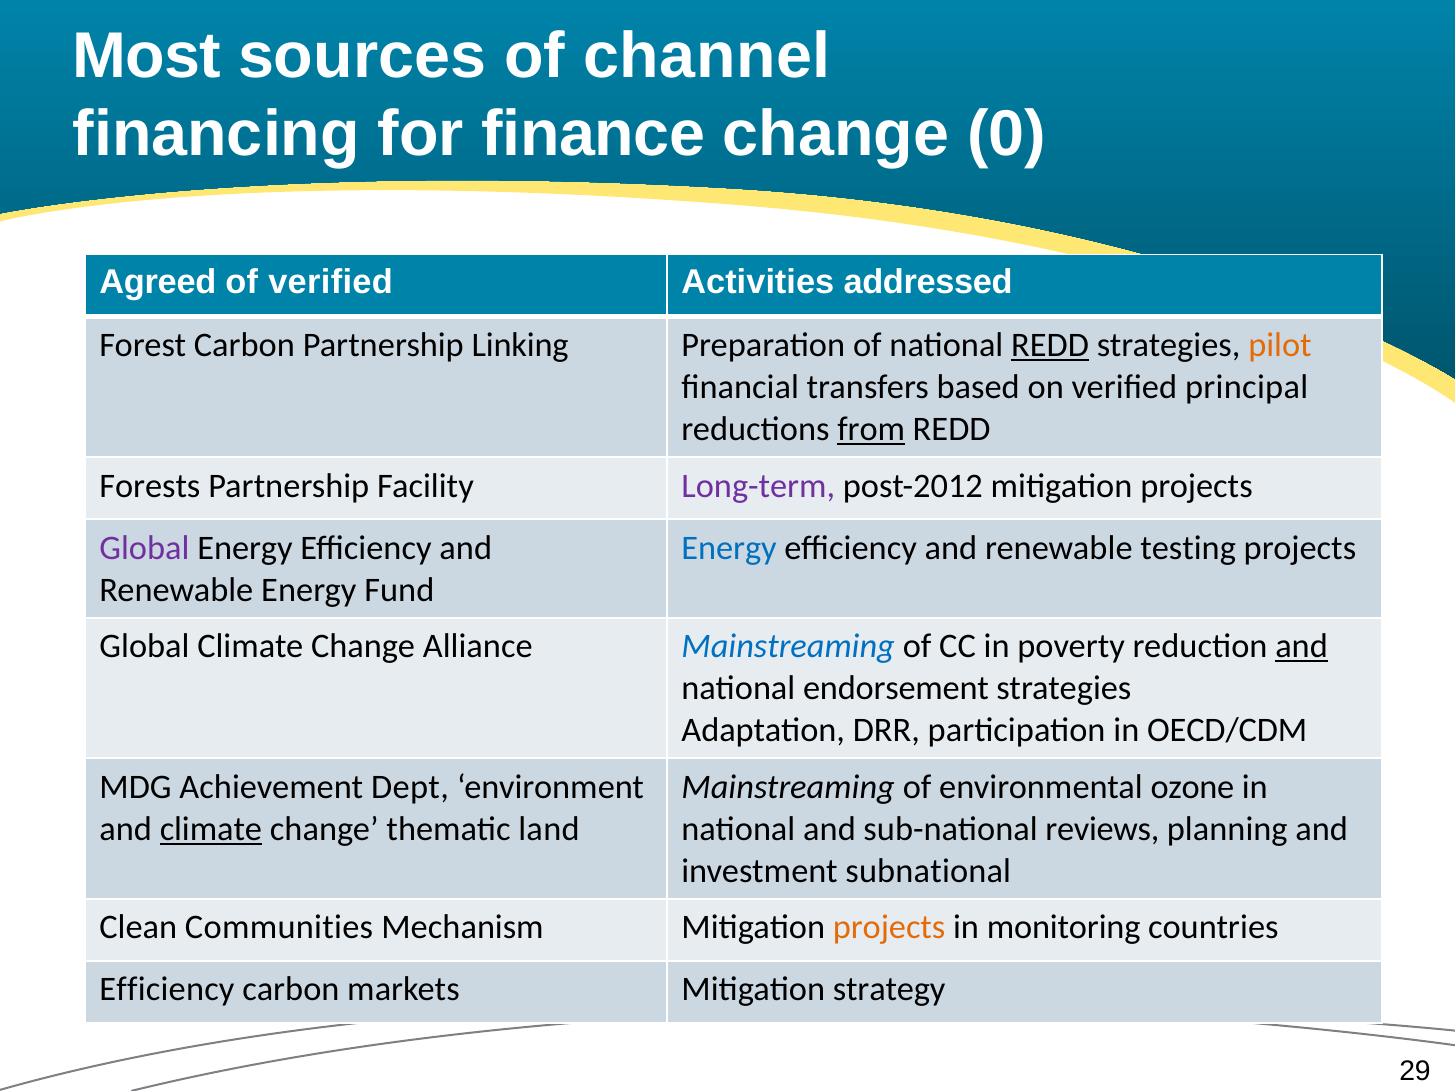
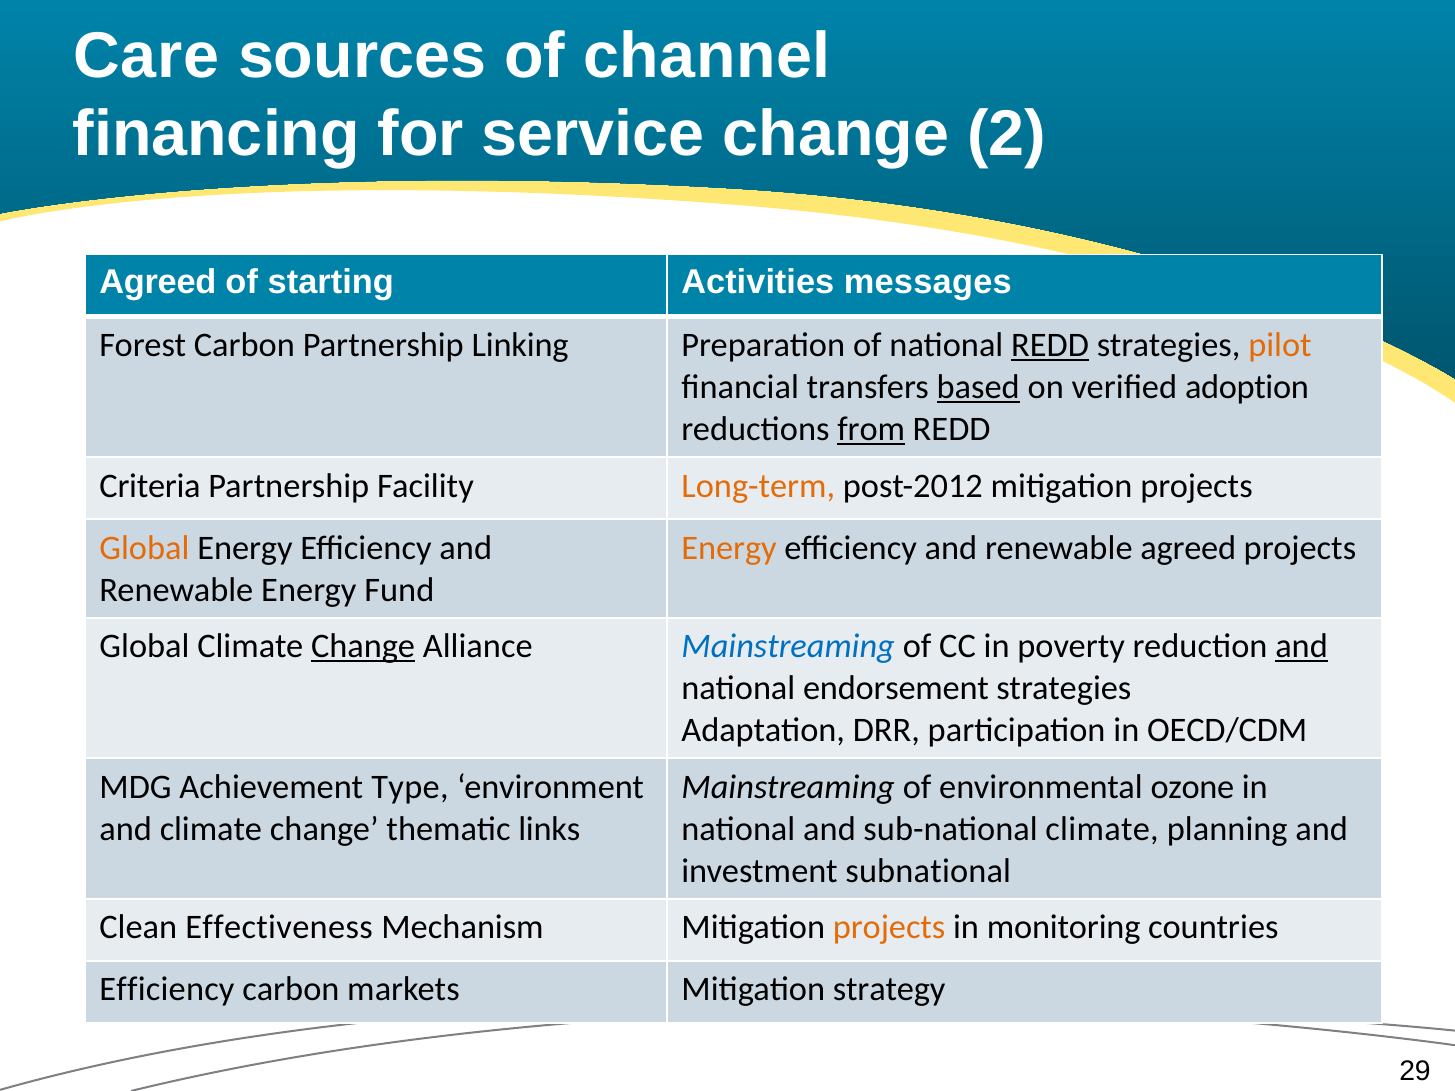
Most: Most -> Care (146, 57)
finance: finance -> service (593, 134)
0: 0 -> 2 (1007, 134)
of verified: verified -> starting (331, 282)
addressed: addressed -> messages (928, 282)
based underline: none -> present (978, 387)
principal: principal -> adoption (1247, 387)
Forests: Forests -> Criteria (150, 486)
Long-term colour: purple -> orange (758, 486)
Global colour: purple -> orange (144, 548)
Energy colour: blue -> orange (729, 548)
renewable testing: testing -> agreed (1188, 548)
Change underline: none -> present (363, 647)
Dept: Dept -> Type (410, 787)
climate underline: present -> none (211, 829)
land: land -> links (549, 829)
sub-national reviews: reviews -> climate (1102, 829)
Communities: Communities -> Effectiveness (279, 928)
